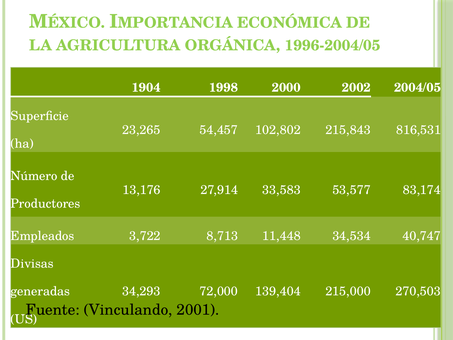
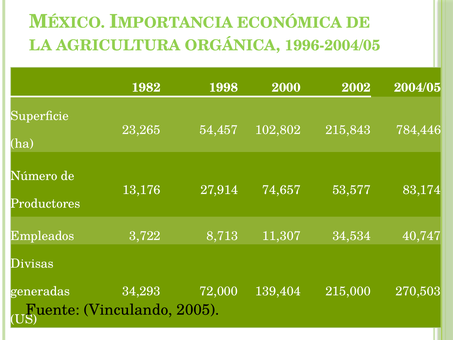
1904: 1904 -> 1982 (146, 88)
816,531: 816,531 -> 784,446 (419, 130)
33,583: 33,583 -> 74,657 (282, 190)
11,448: 11,448 -> 11,307 (282, 236)
2001: 2001 -> 2005 (198, 310)
